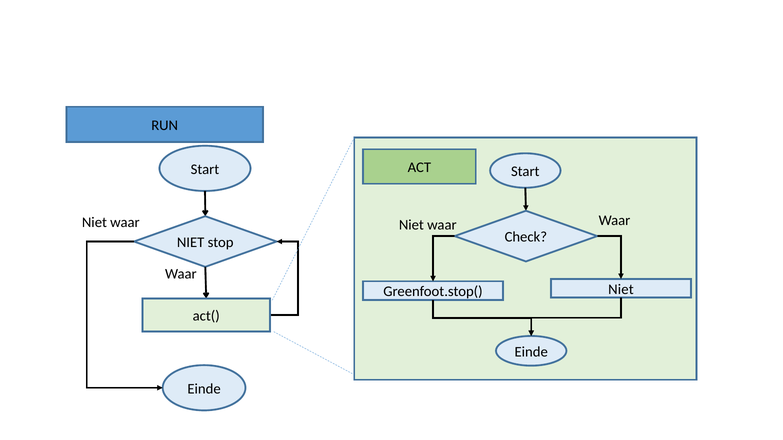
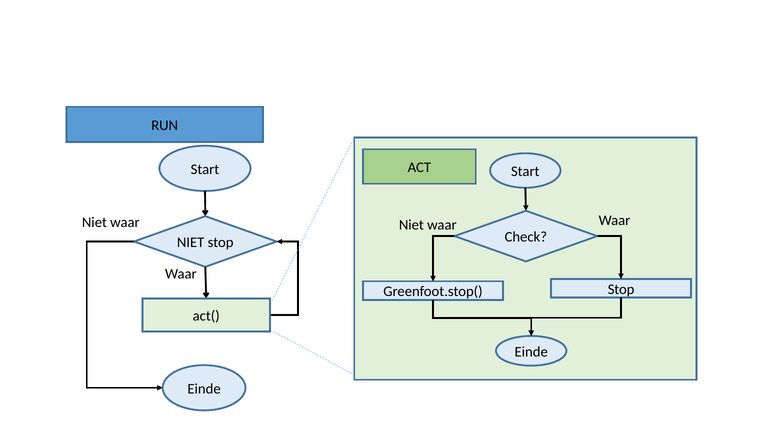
Greenfoot.stop( Niet: Niet -> Stop (621, 290)
